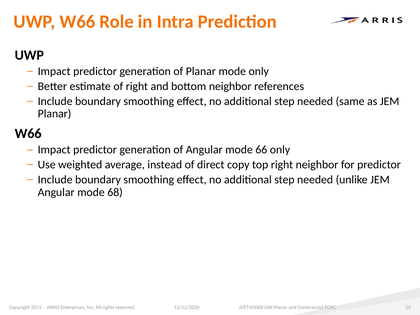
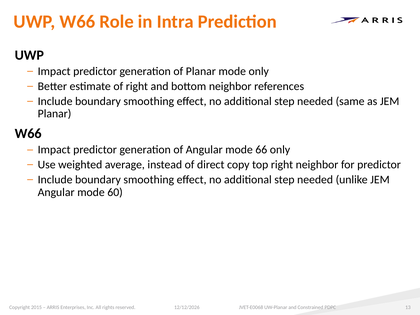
68: 68 -> 60 (115, 192)
